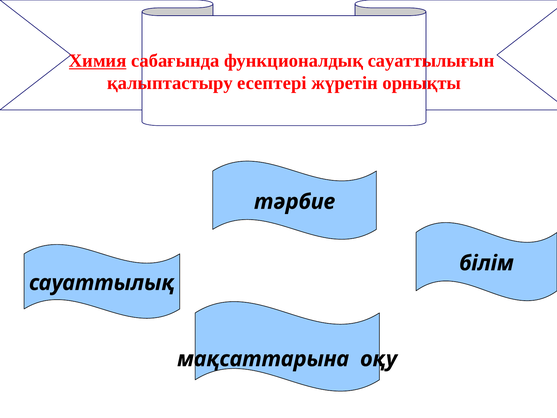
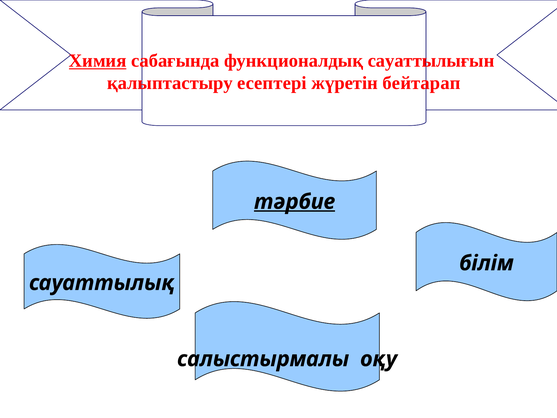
орнықты: орнықты -> бейтарап (422, 83)
тәрбие underline: none -> present (295, 202)
мақсаттарына: мақсаттарына -> салыстырмалы (263, 359)
